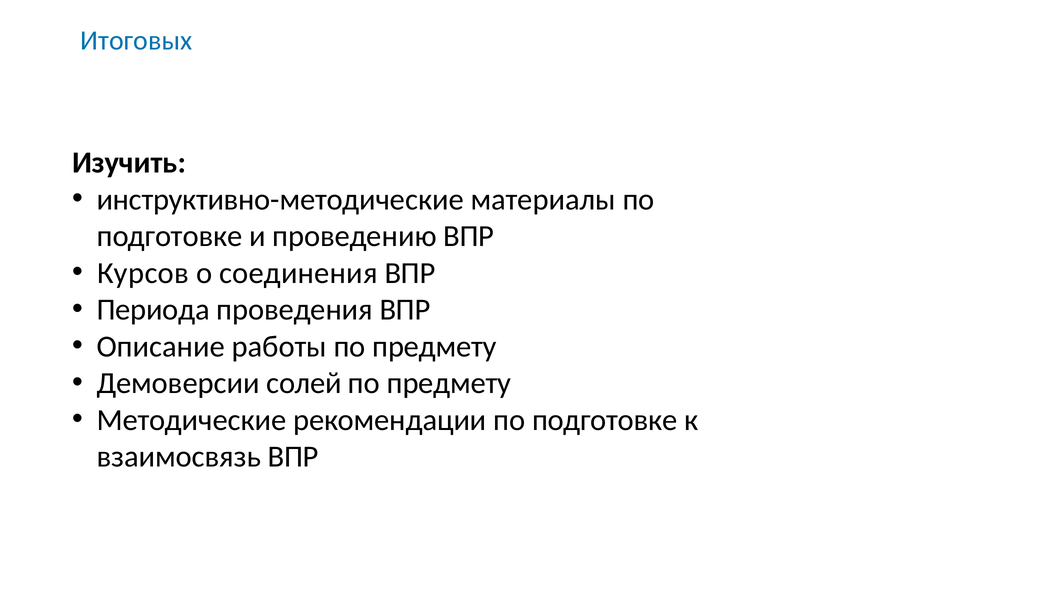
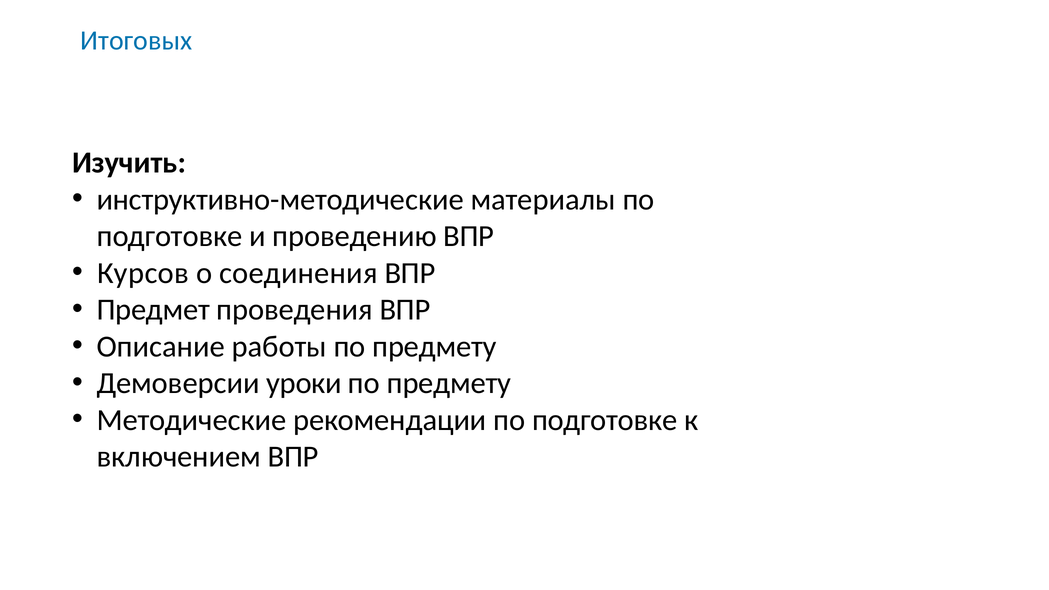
Периода: Периода -> Предмет (153, 310)
солей: солей -> уроки (304, 383)
взаимосвязь: взаимосвязь -> включением (179, 457)
